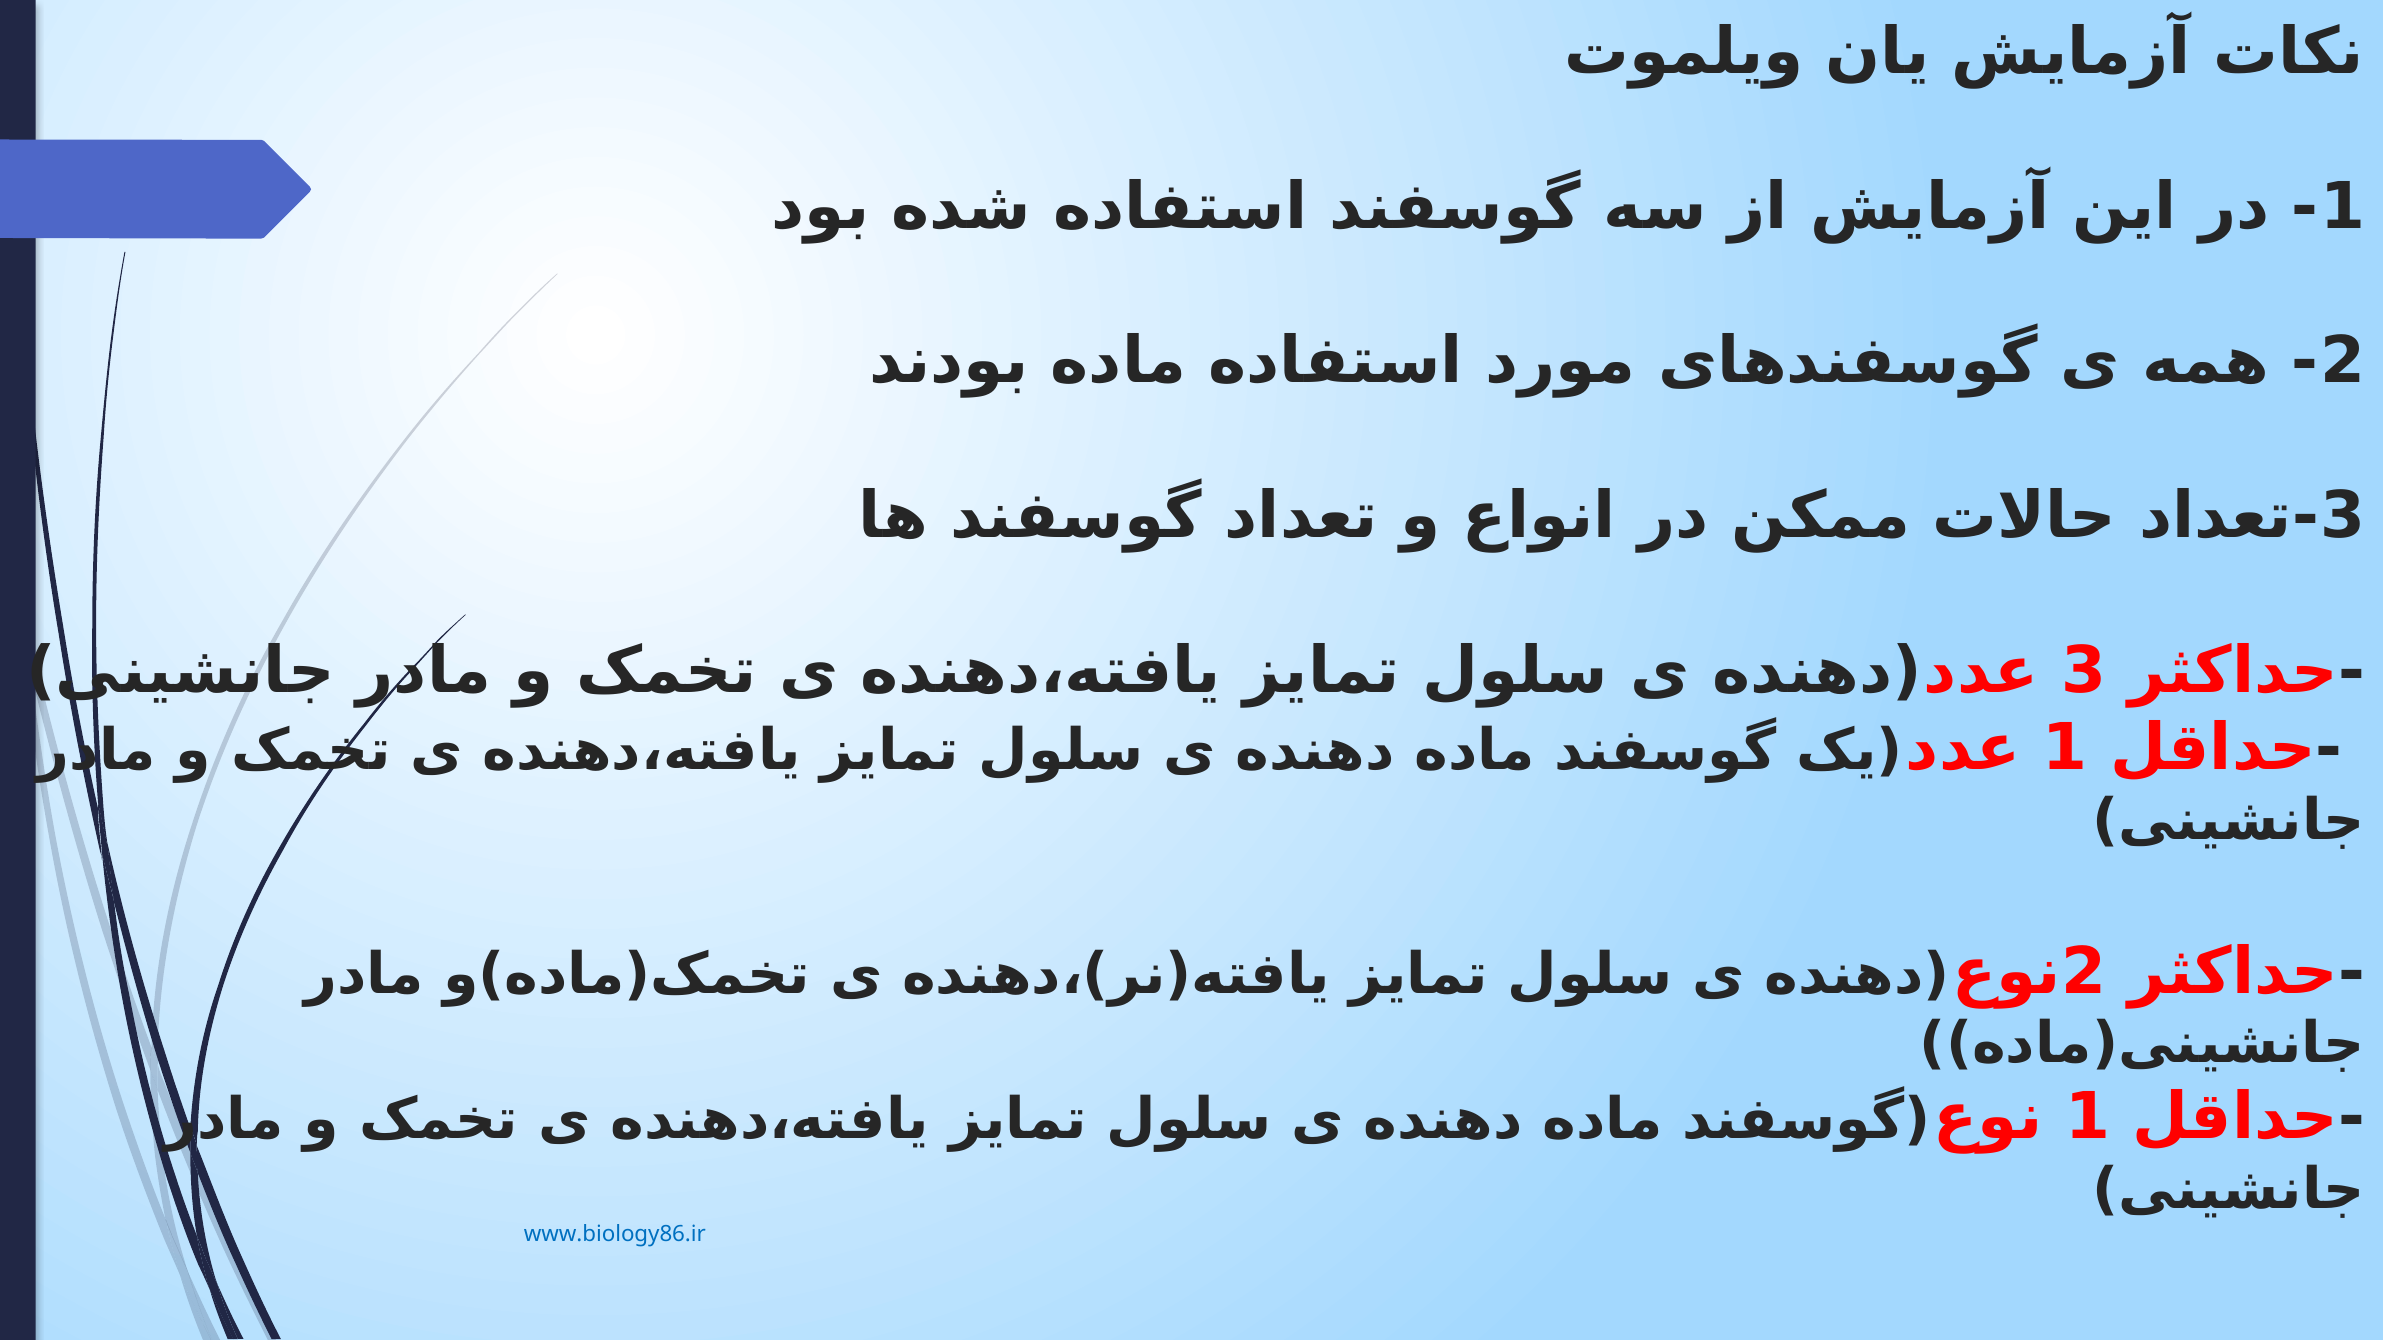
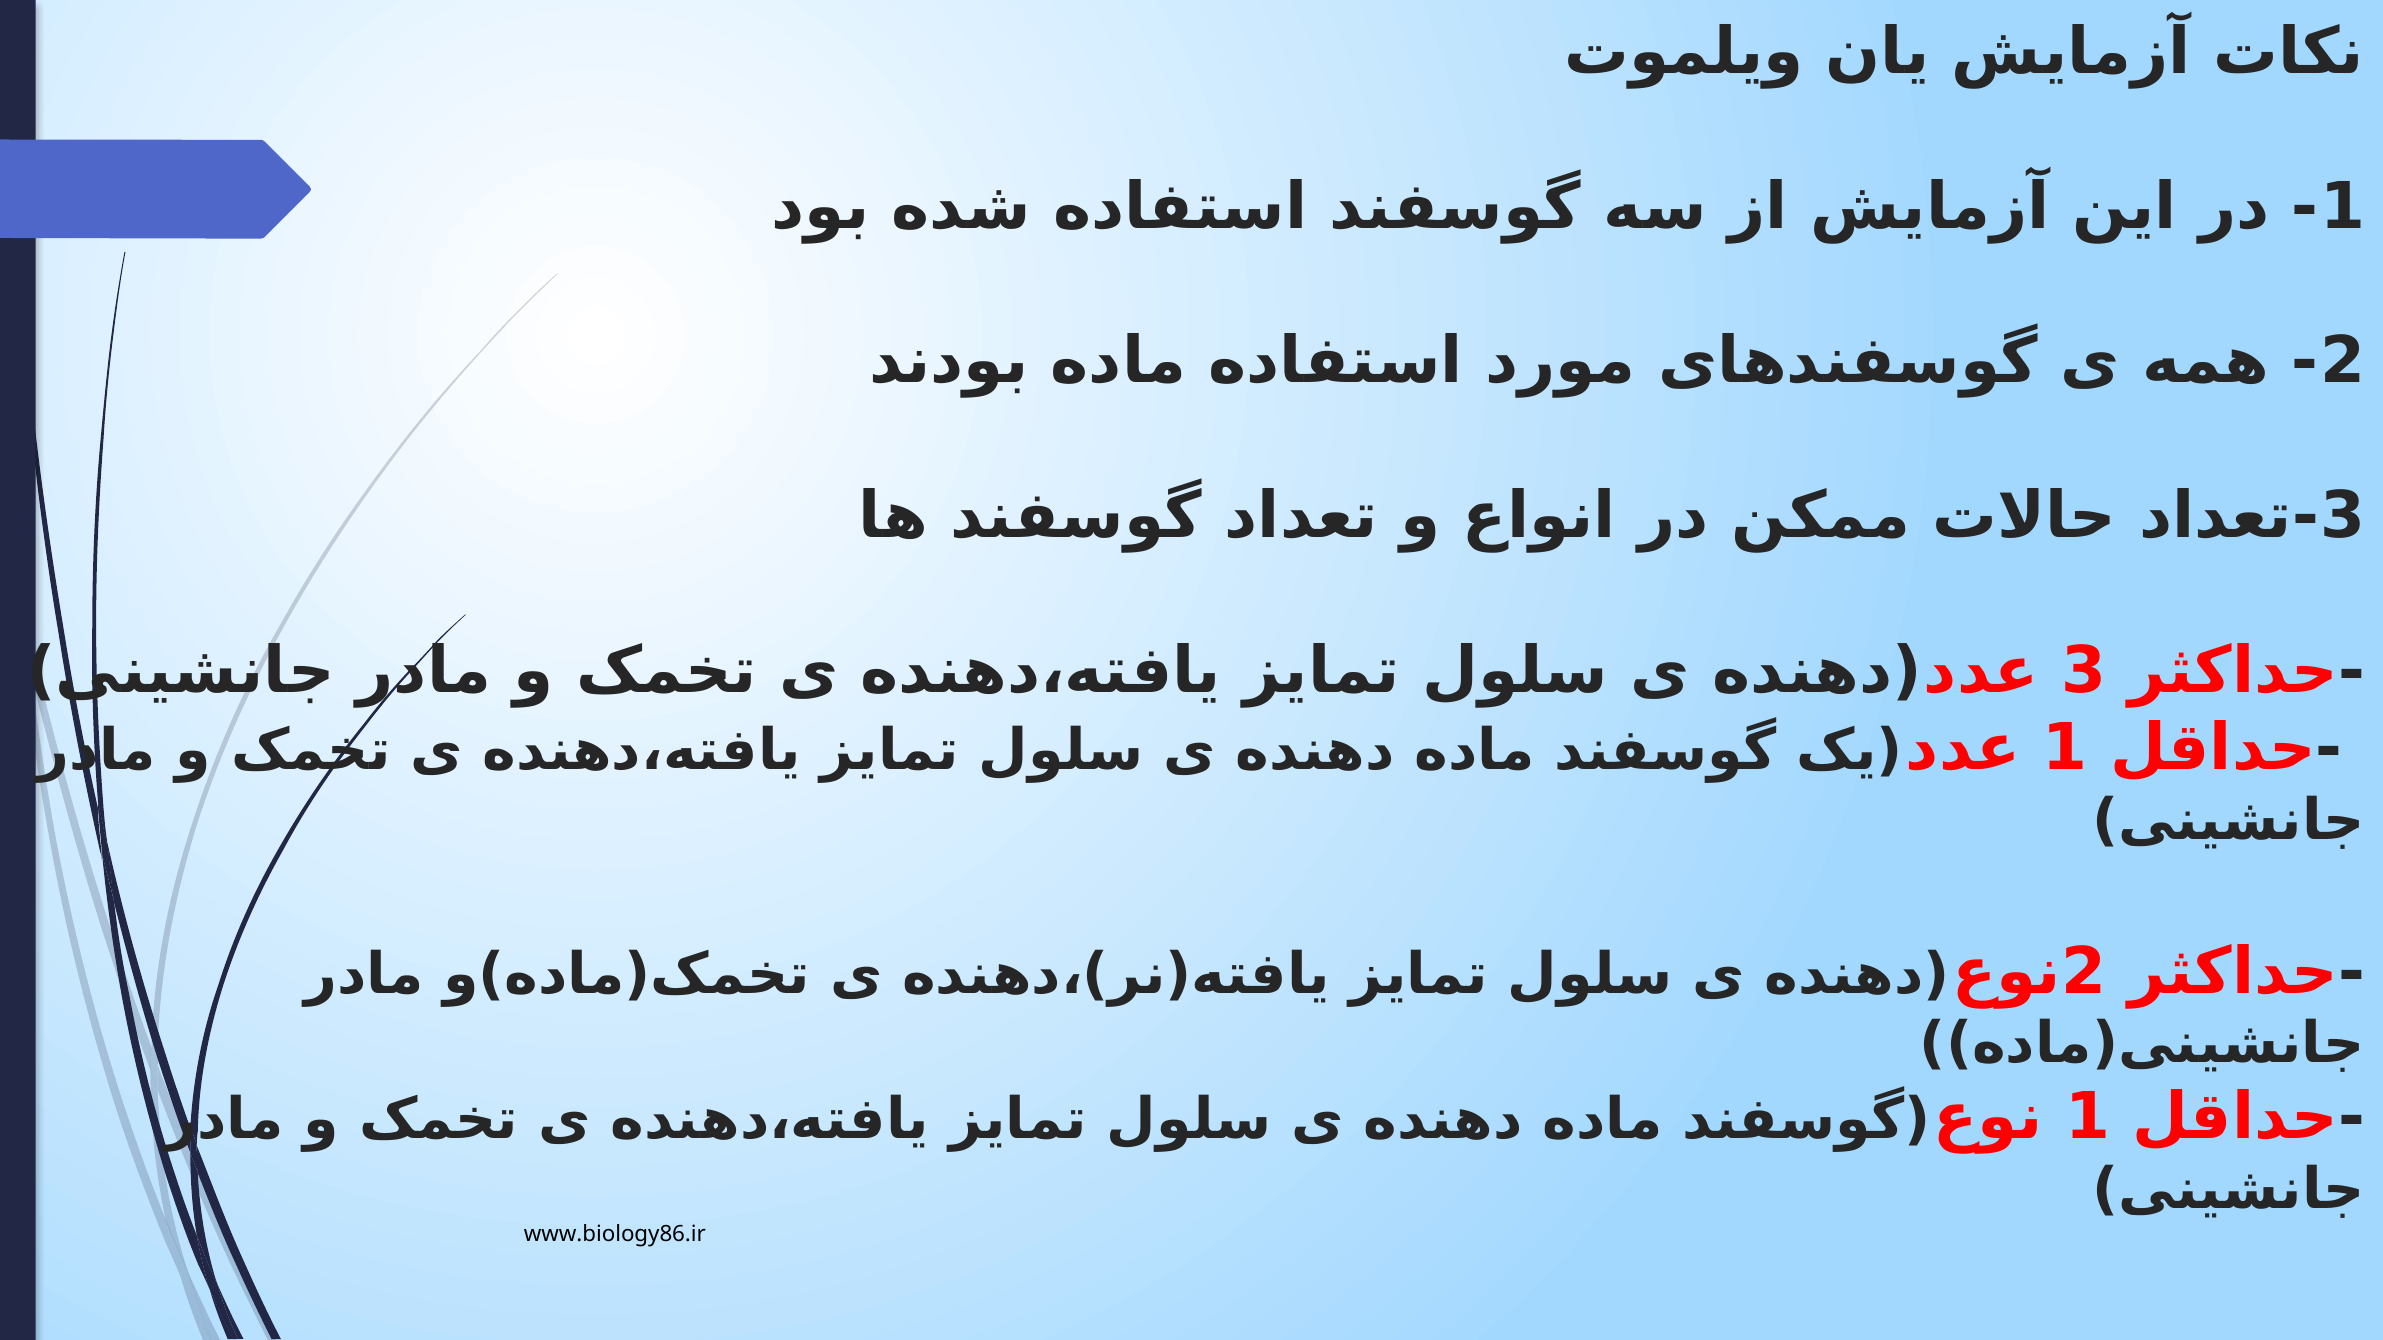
www.biology86.ir colour: blue -> black (615, 1235)
